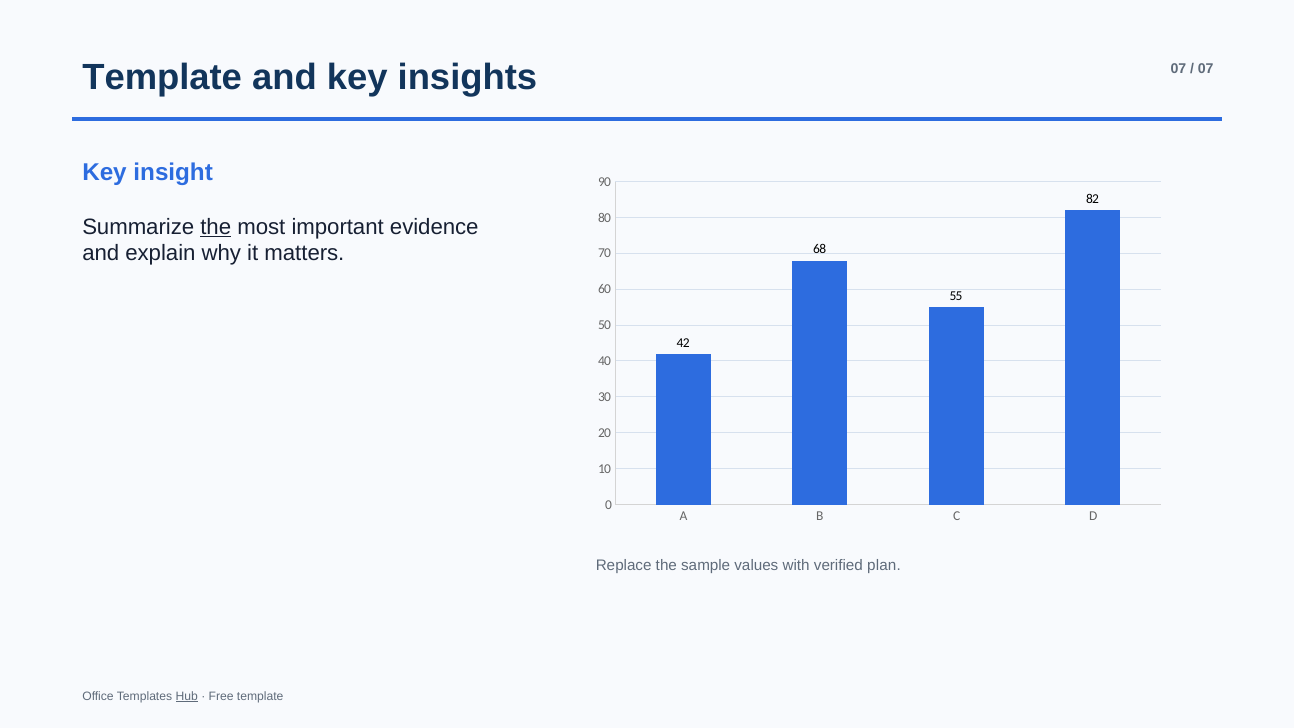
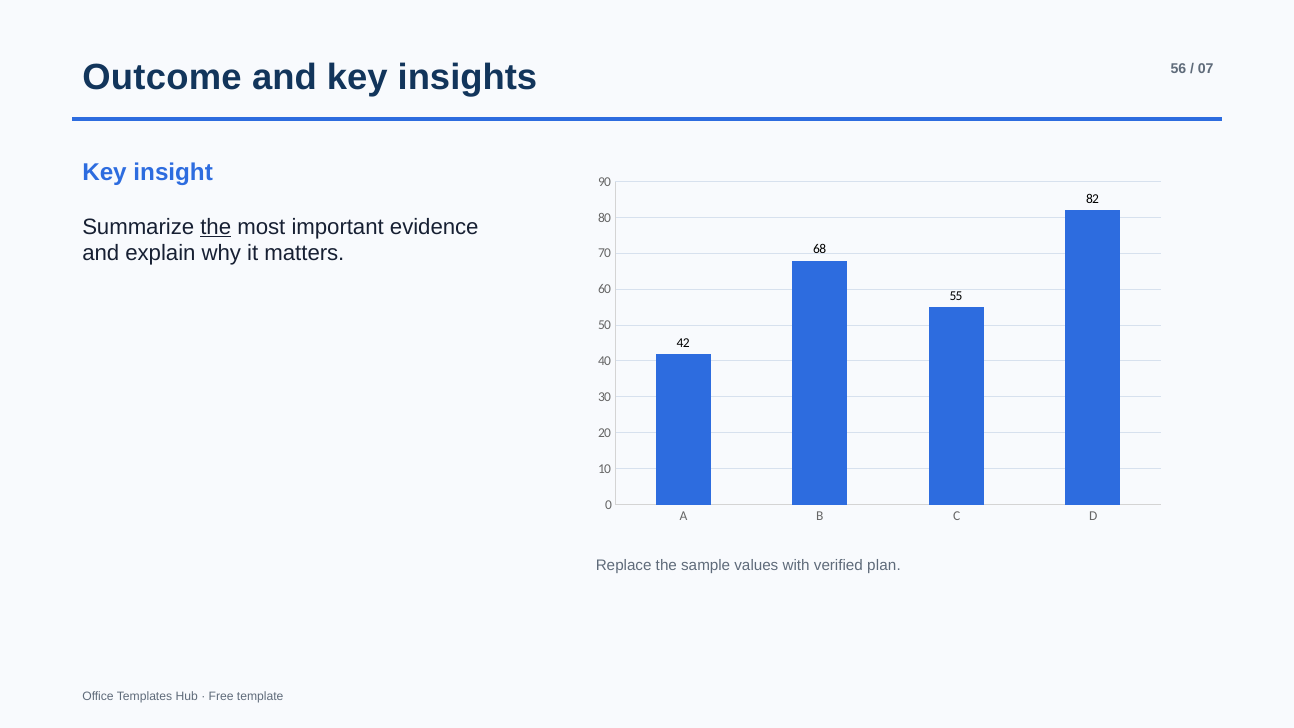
Template: Template -> Outcome (162, 78)
insights 07: 07 -> 56 (1178, 69)
Hub underline: present -> none (187, 696)
